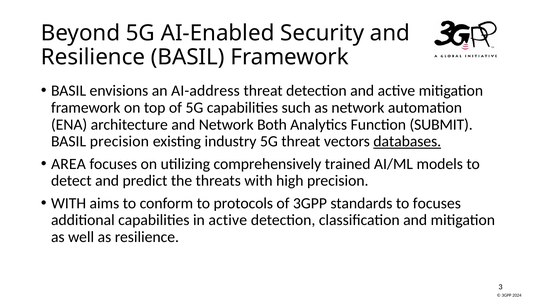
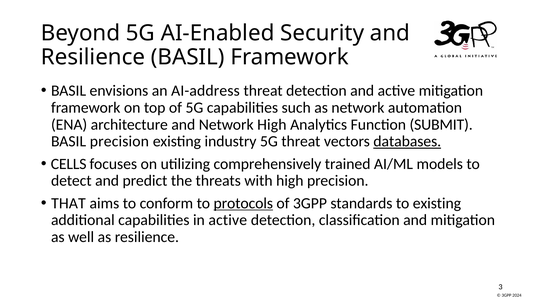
Network Both: Both -> High (272, 125)
AREA: AREA -> CELLS (69, 164)
WITH: WITH -> THAT (68, 203)
protocols underline: none -> present (243, 203)
to focuses: focuses -> existing (437, 203)
